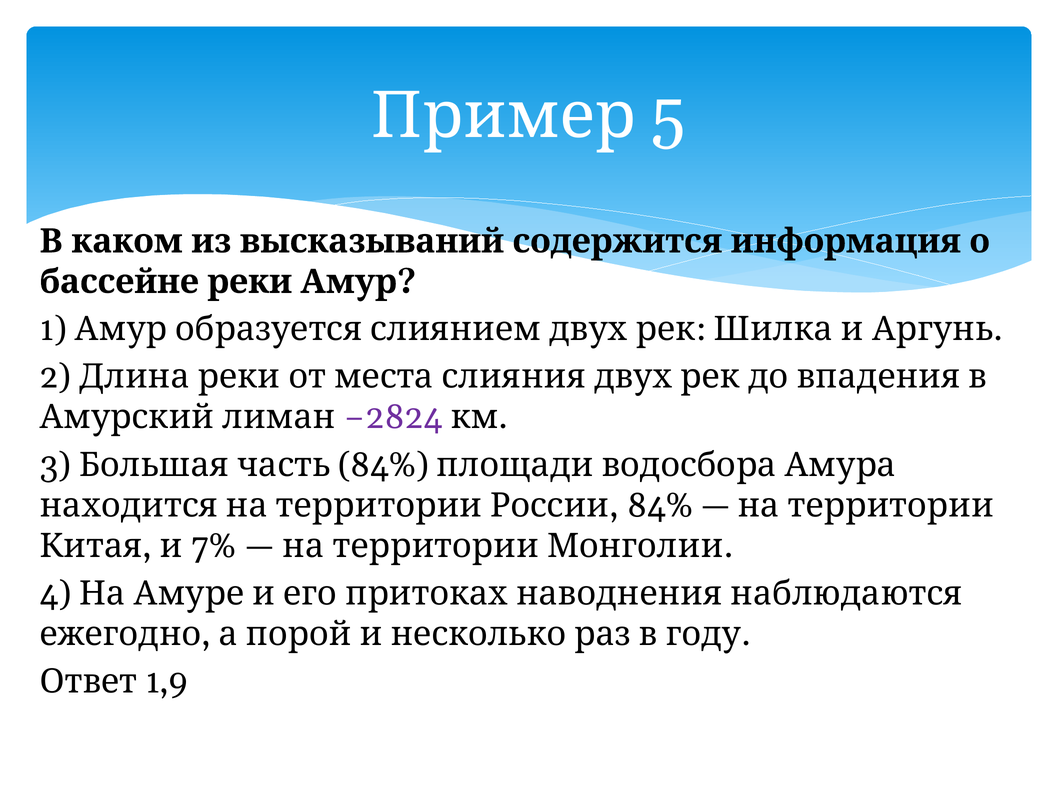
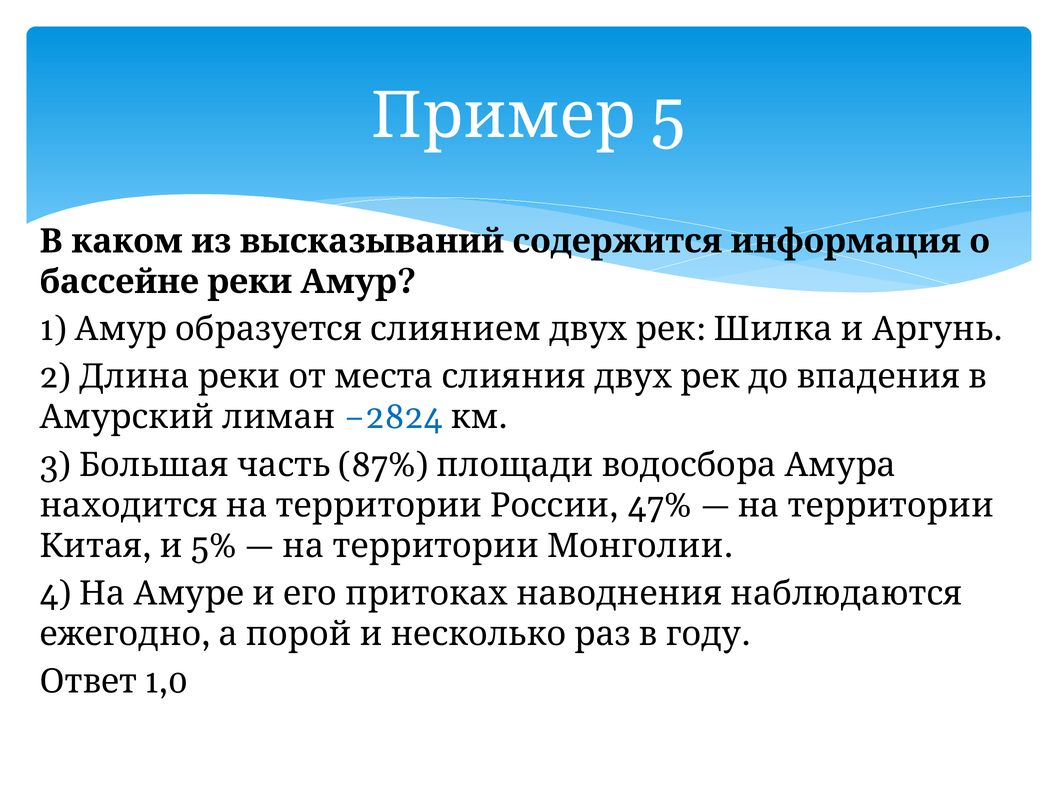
−2824 colour: purple -> blue (393, 417)
3 84%: 84% -> 87% (383, 465)
84%: 84% -> 47% (660, 505)
7%: 7% -> 5% (214, 546)
1,9: 1,9 -> 1,0 (167, 681)
